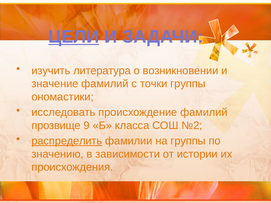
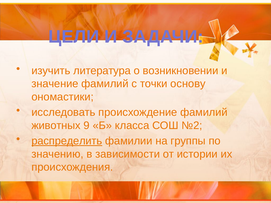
ЦЕЛИ underline: present -> none (74, 37)
точки группы: группы -> основу (188, 84)
прозвище: прозвище -> животных (56, 126)
